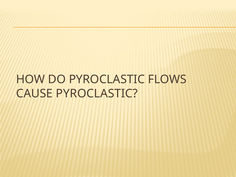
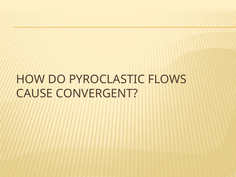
CAUSE PYROCLASTIC: PYROCLASTIC -> CONVERGENT (97, 93)
